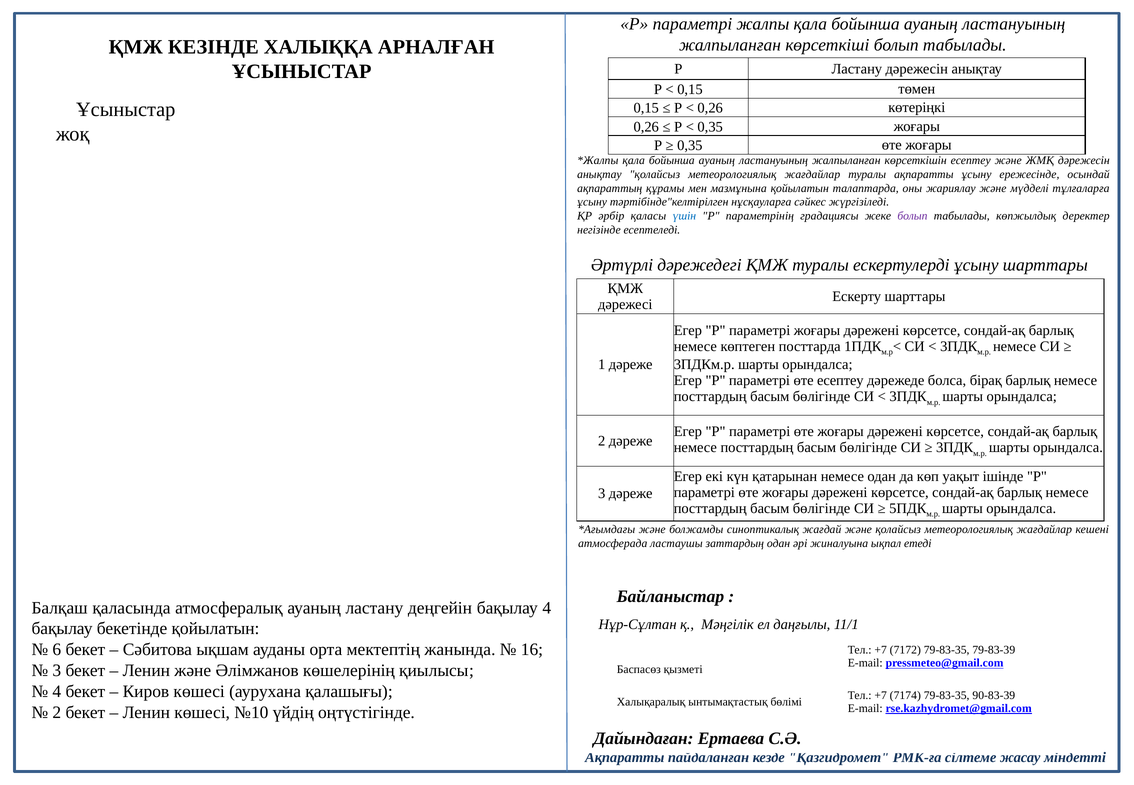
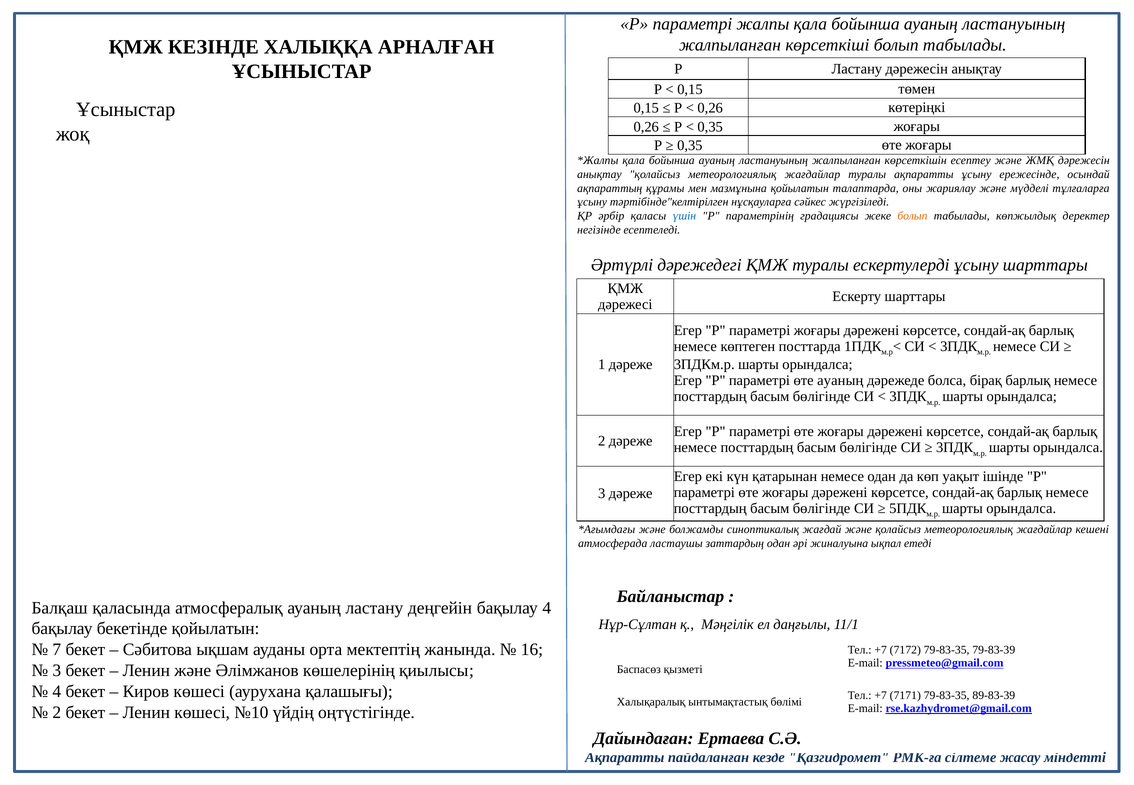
болып colour: purple -> orange (912, 216)
өте есептеу: есептеу -> ауаның (840, 381)
6: 6 -> 7 (57, 650)
7174: 7174 -> 7171 (905, 695)
90-83-39: 90-83-39 -> 89-83-39 (994, 695)
